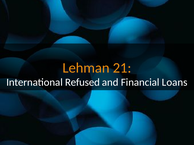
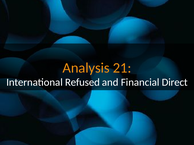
Lehman: Lehman -> Analysis (86, 68)
Loans: Loans -> Direct (175, 83)
